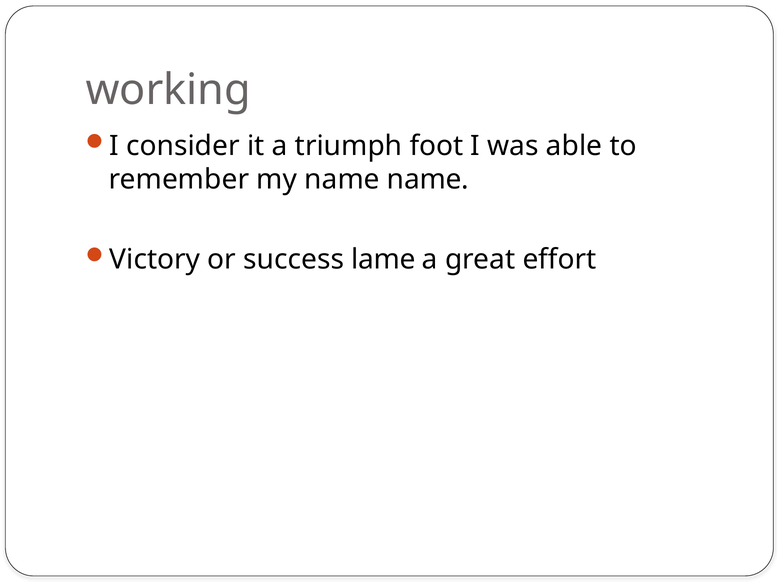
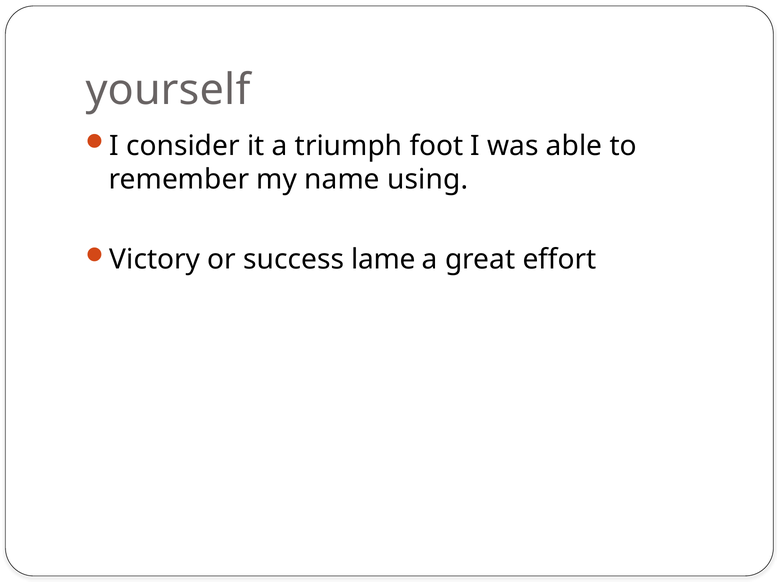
working: working -> yourself (168, 90)
name name: name -> using (428, 180)
